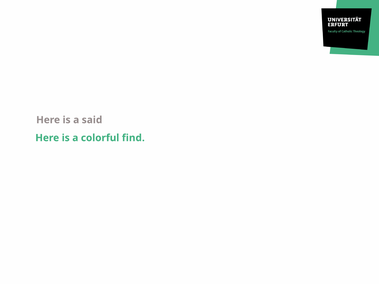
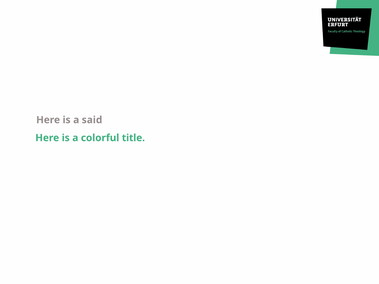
find: find -> title (133, 138)
